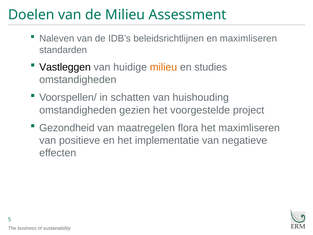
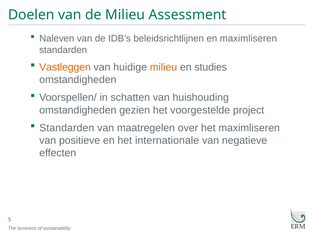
Vastleggen colour: black -> orange (65, 67)
Gezondheid: Gezondheid -> Standarden (67, 128)
flora: flora -> over (188, 128)
implementatie: implementatie -> internationale (167, 140)
